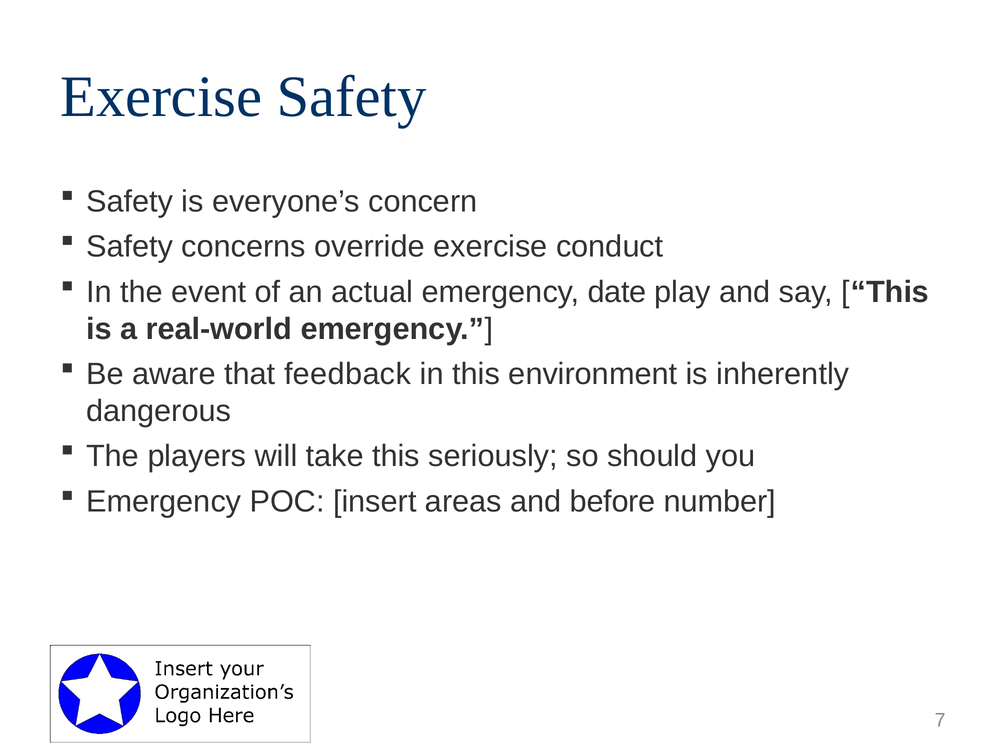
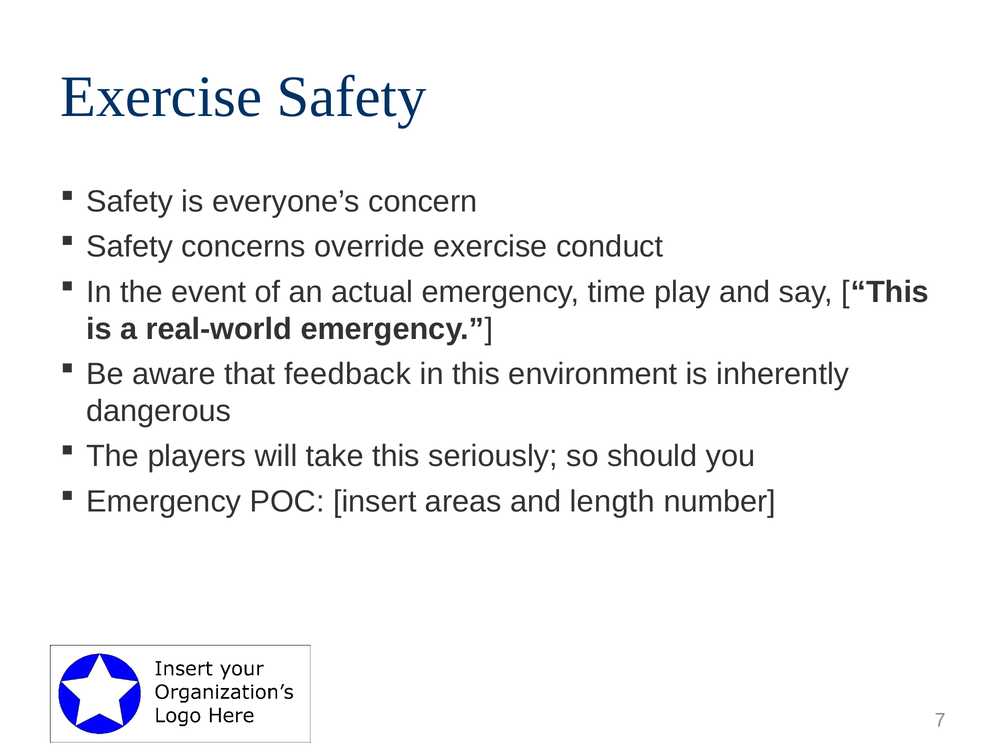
date: date -> time (617, 292)
before: before -> length (612, 502)
